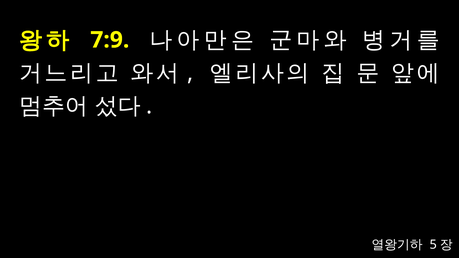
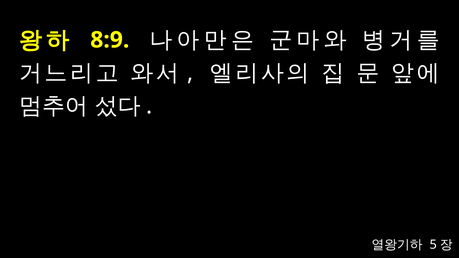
7:9: 7:9 -> 8:9 (110, 40)
